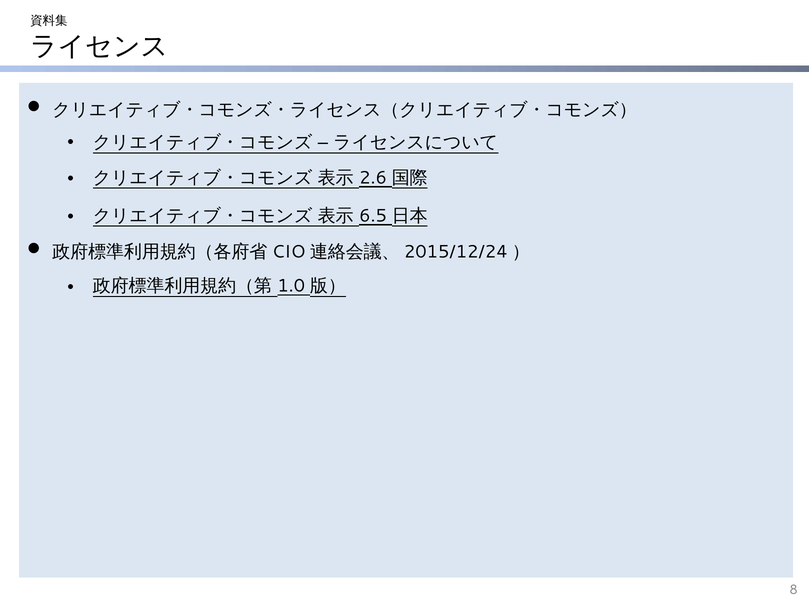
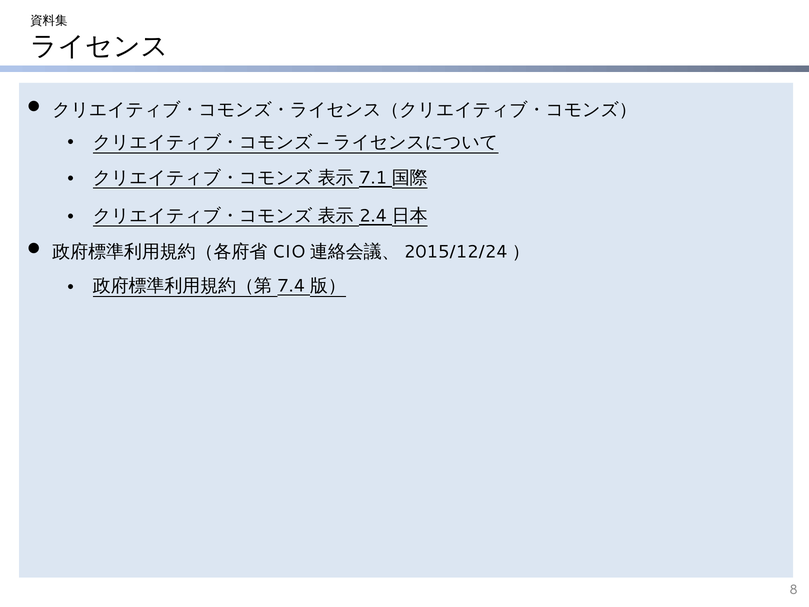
2.6: 2.6 -> 7.1 (373, 178)
6.5: 6.5 -> 2.4 (373, 216)
1.0: 1.0 -> 7.4 (291, 286)
